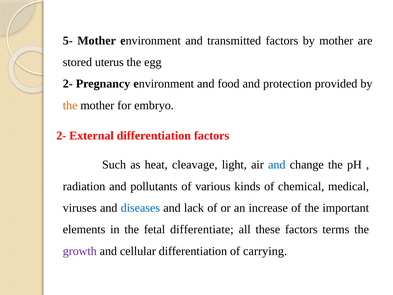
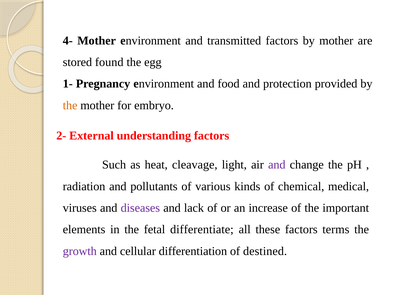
5-: 5- -> 4- (68, 41)
uterus: uterus -> found (109, 62)
2-: 2- -> 1- (68, 84)
External differentiation: differentiation -> understanding (154, 136)
and colour: blue -> purple (277, 165)
diseases colour: blue -> purple (140, 208)
carrying: carrying -> destined (265, 251)
